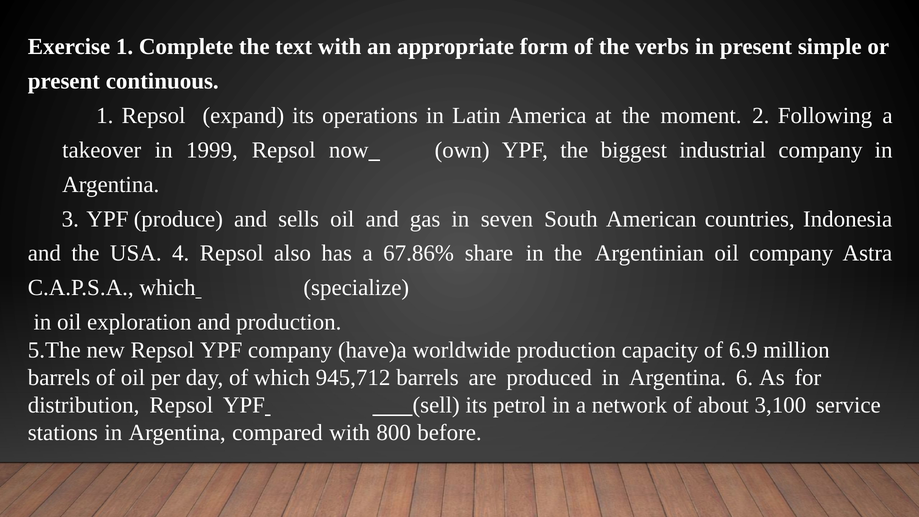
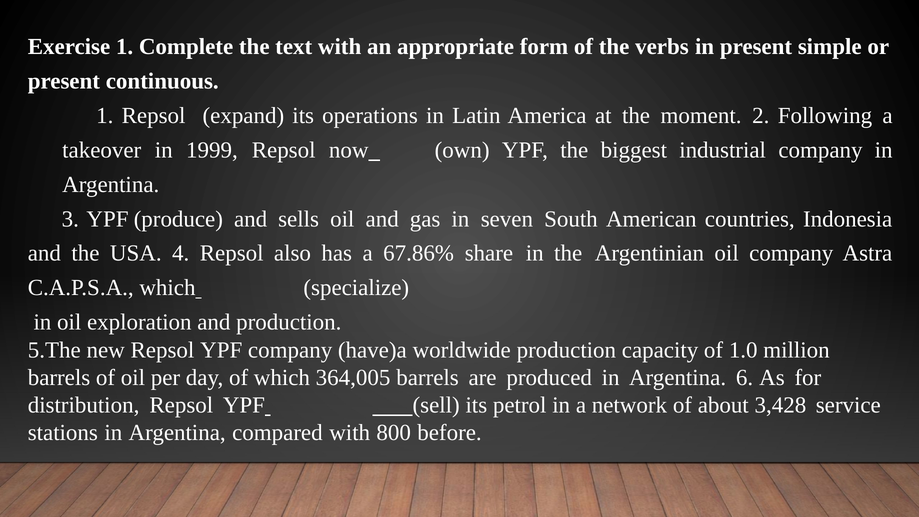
6.9: 6.9 -> 1.0 (743, 350)
945,712: 945,712 -> 364,005 (353, 377)
3,100: 3,100 -> 3,428 (780, 405)
